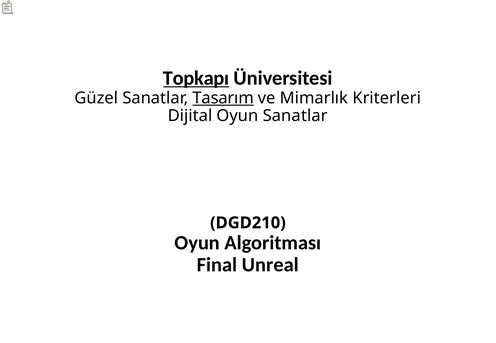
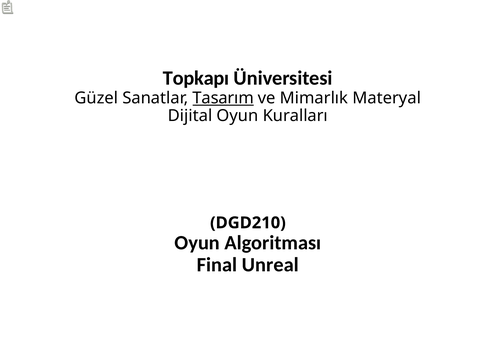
Topkapı underline: present -> none (196, 78)
Kriterleri: Kriterleri -> Materyal (387, 98)
Oyun Sanatlar: Sanatlar -> Kuralları (295, 116)
